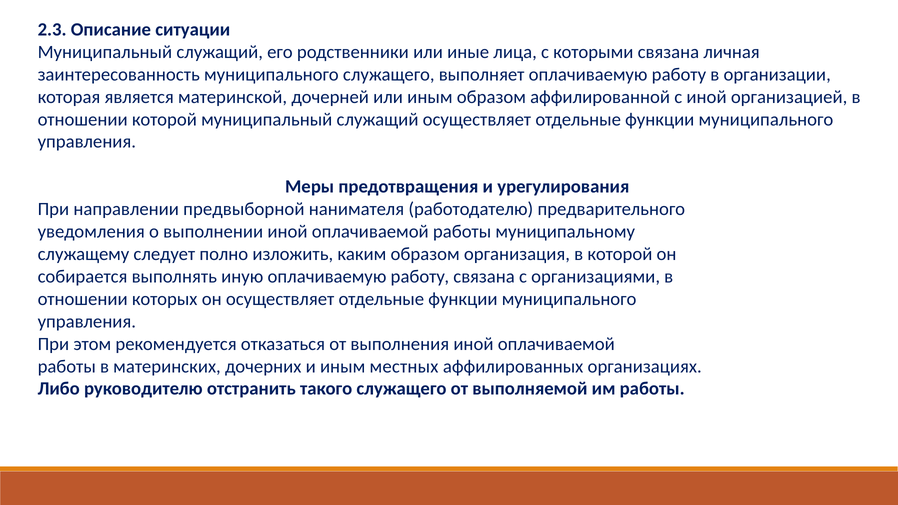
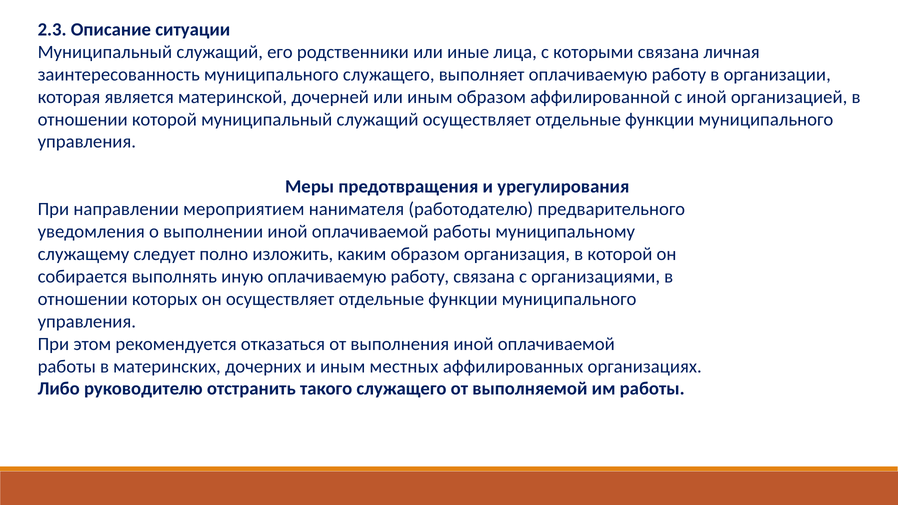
предвыборной: предвыборной -> мероприятием (244, 209)
